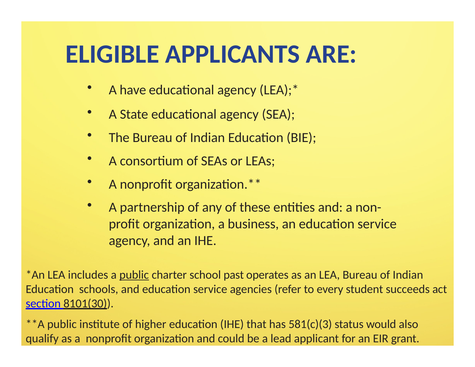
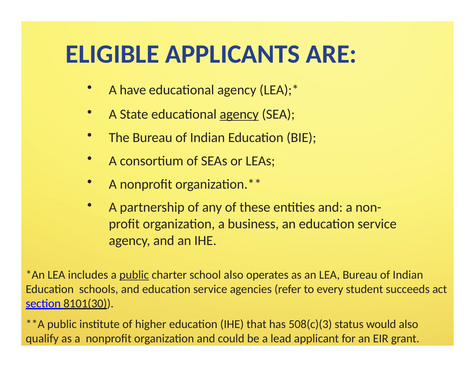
agency underline: none -> present (239, 114)
school past: past -> also (234, 275)
581(c)(3: 581(c)(3 -> 508(c)(3 (310, 324)
